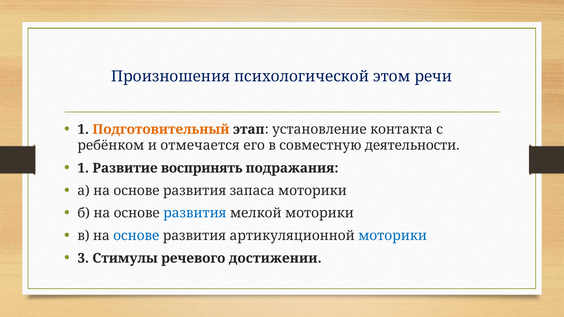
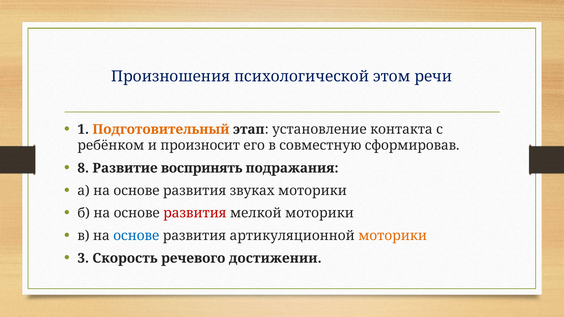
отмечается: отмечается -> произносит (200, 146)
деятельности: деятельности -> сформировав (412, 146)
1: 1 -> 8 (83, 168)
запаса: запаса -> звуках (252, 191)
развития colour: blue -> red (195, 213)
моторики colour: blue -> orange (393, 236)
Стимулы: Стимулы -> Скорость (125, 258)
